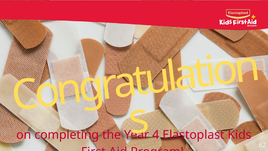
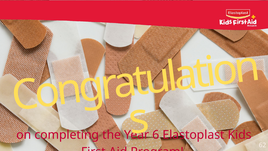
4: 4 -> 6 (156, 135)
